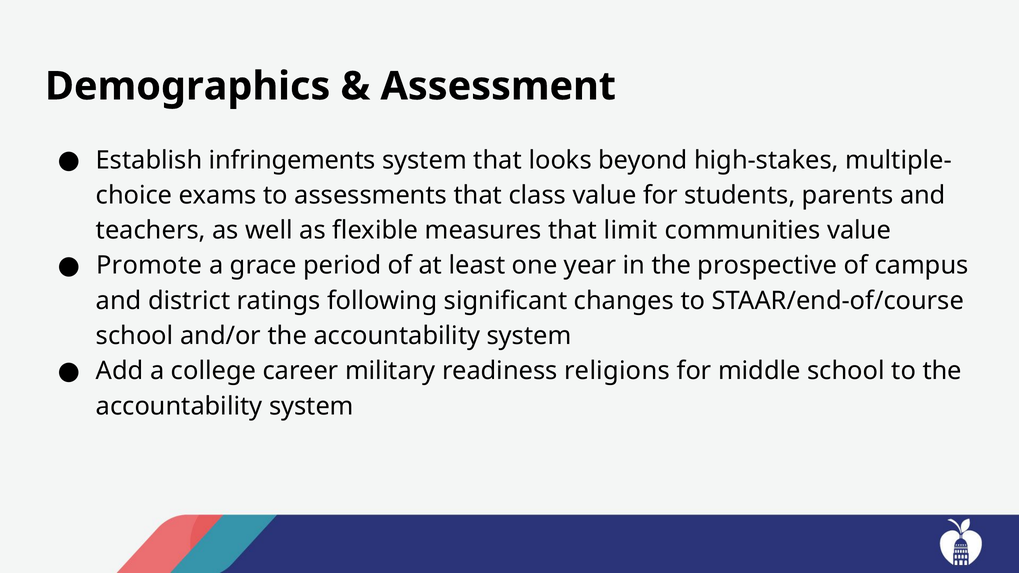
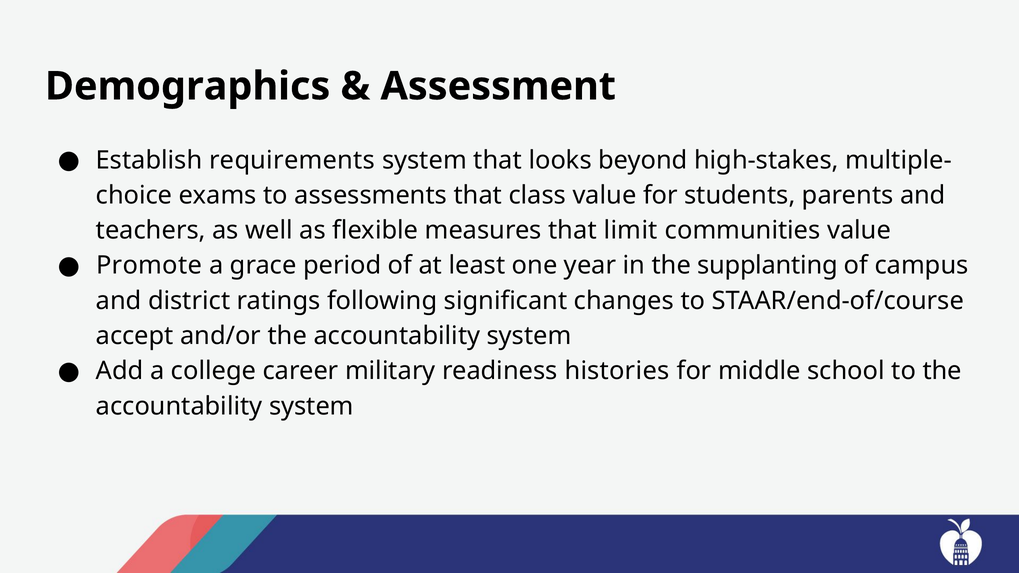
infringements: infringements -> requirements (292, 160)
prospective: prospective -> supplanting (767, 266)
school: school -> accept (135, 336)
religions: religions -> histories (617, 371)
